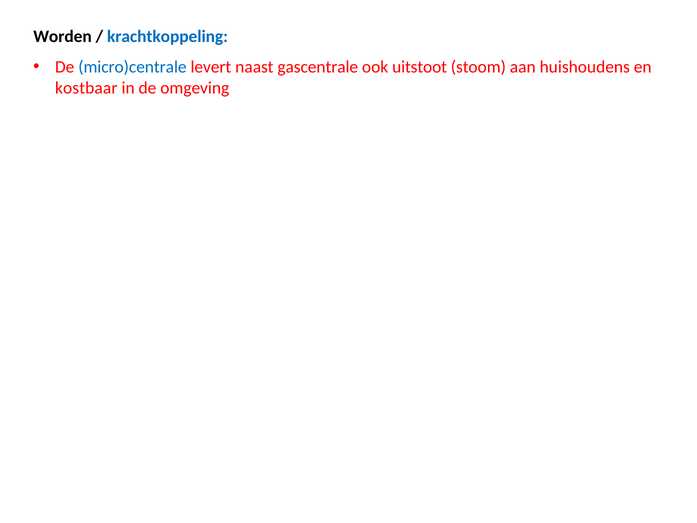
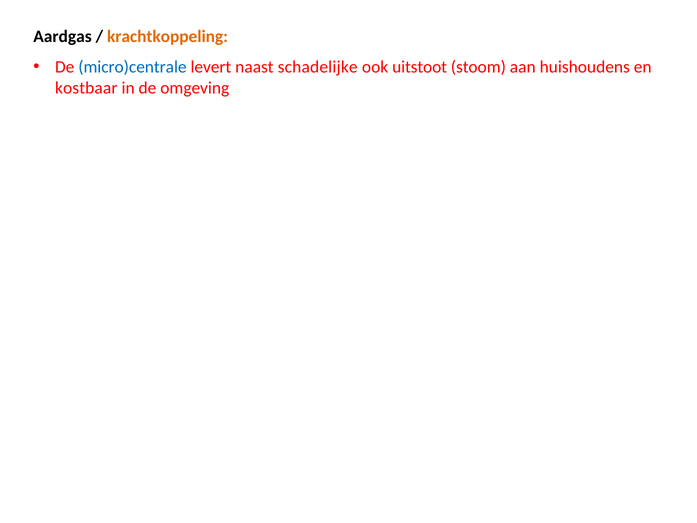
Worden: Worden -> Aardgas (62, 37)
krachtkoppeling colour: blue -> orange (168, 37)
gascentrale: gascentrale -> schadelijke (318, 67)
